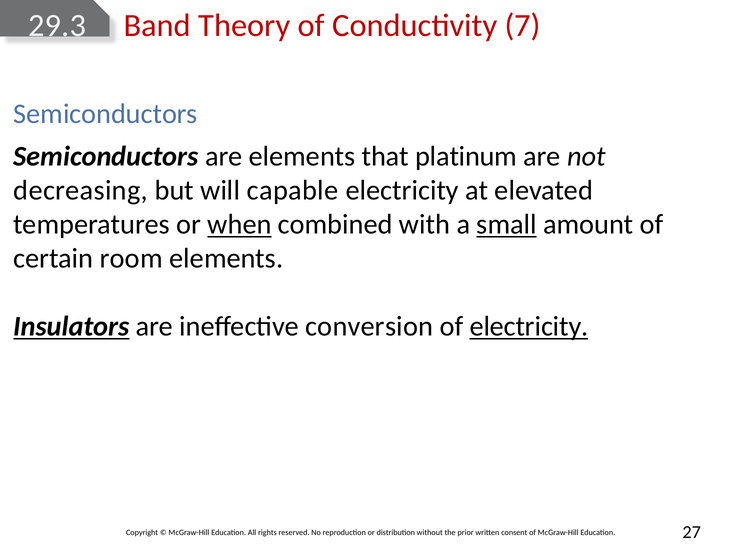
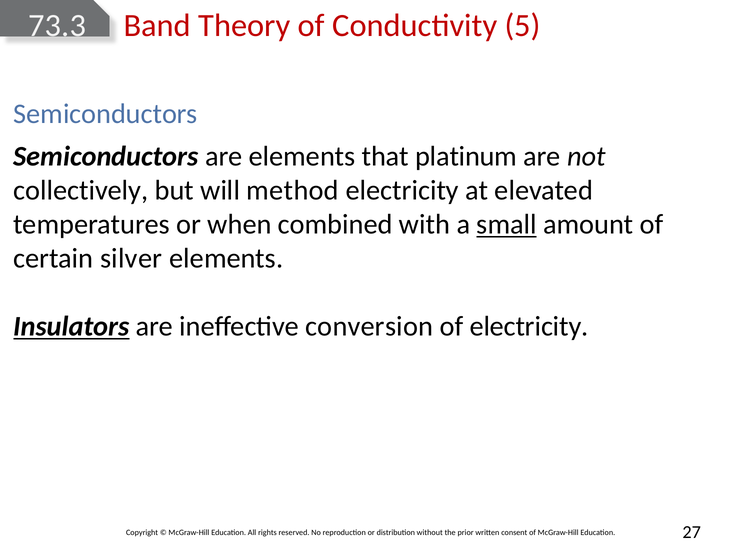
29.3: 29.3 -> 73.3 (57, 25)
7: 7 -> 5 (523, 25)
decreasing: decreasing -> collectively (81, 191)
capable: capable -> method (293, 191)
when underline: present -> none (239, 225)
room: room -> silver (131, 259)
electricity underline: present -> none (529, 327)
